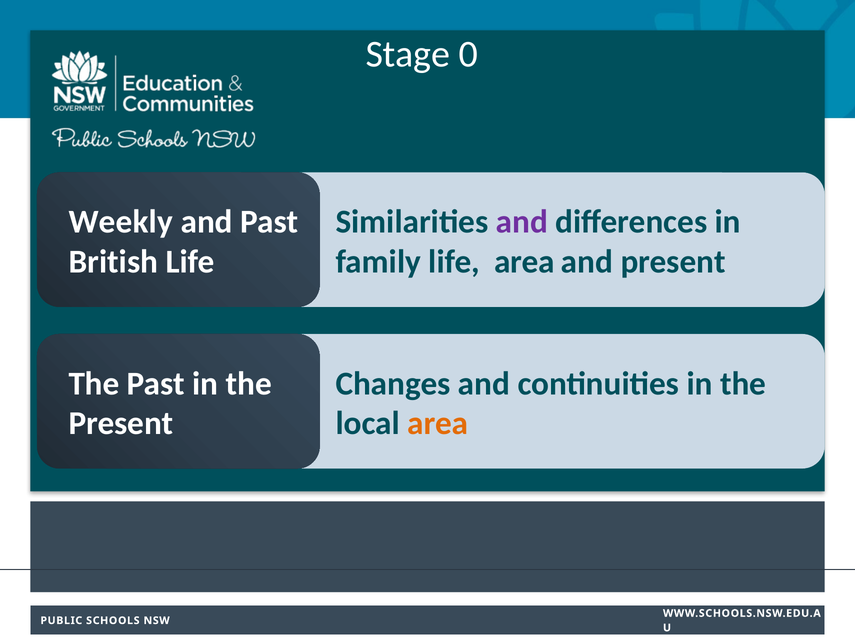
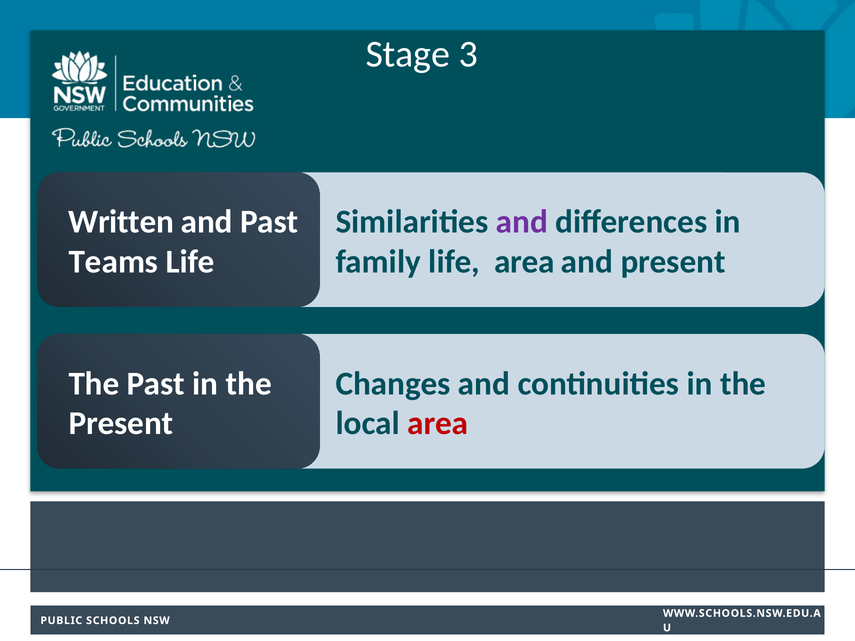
0: 0 -> 3 (468, 54)
Weekly: Weekly -> Written (121, 222)
British: British -> Teams (113, 262)
area colour: orange -> red (438, 424)
